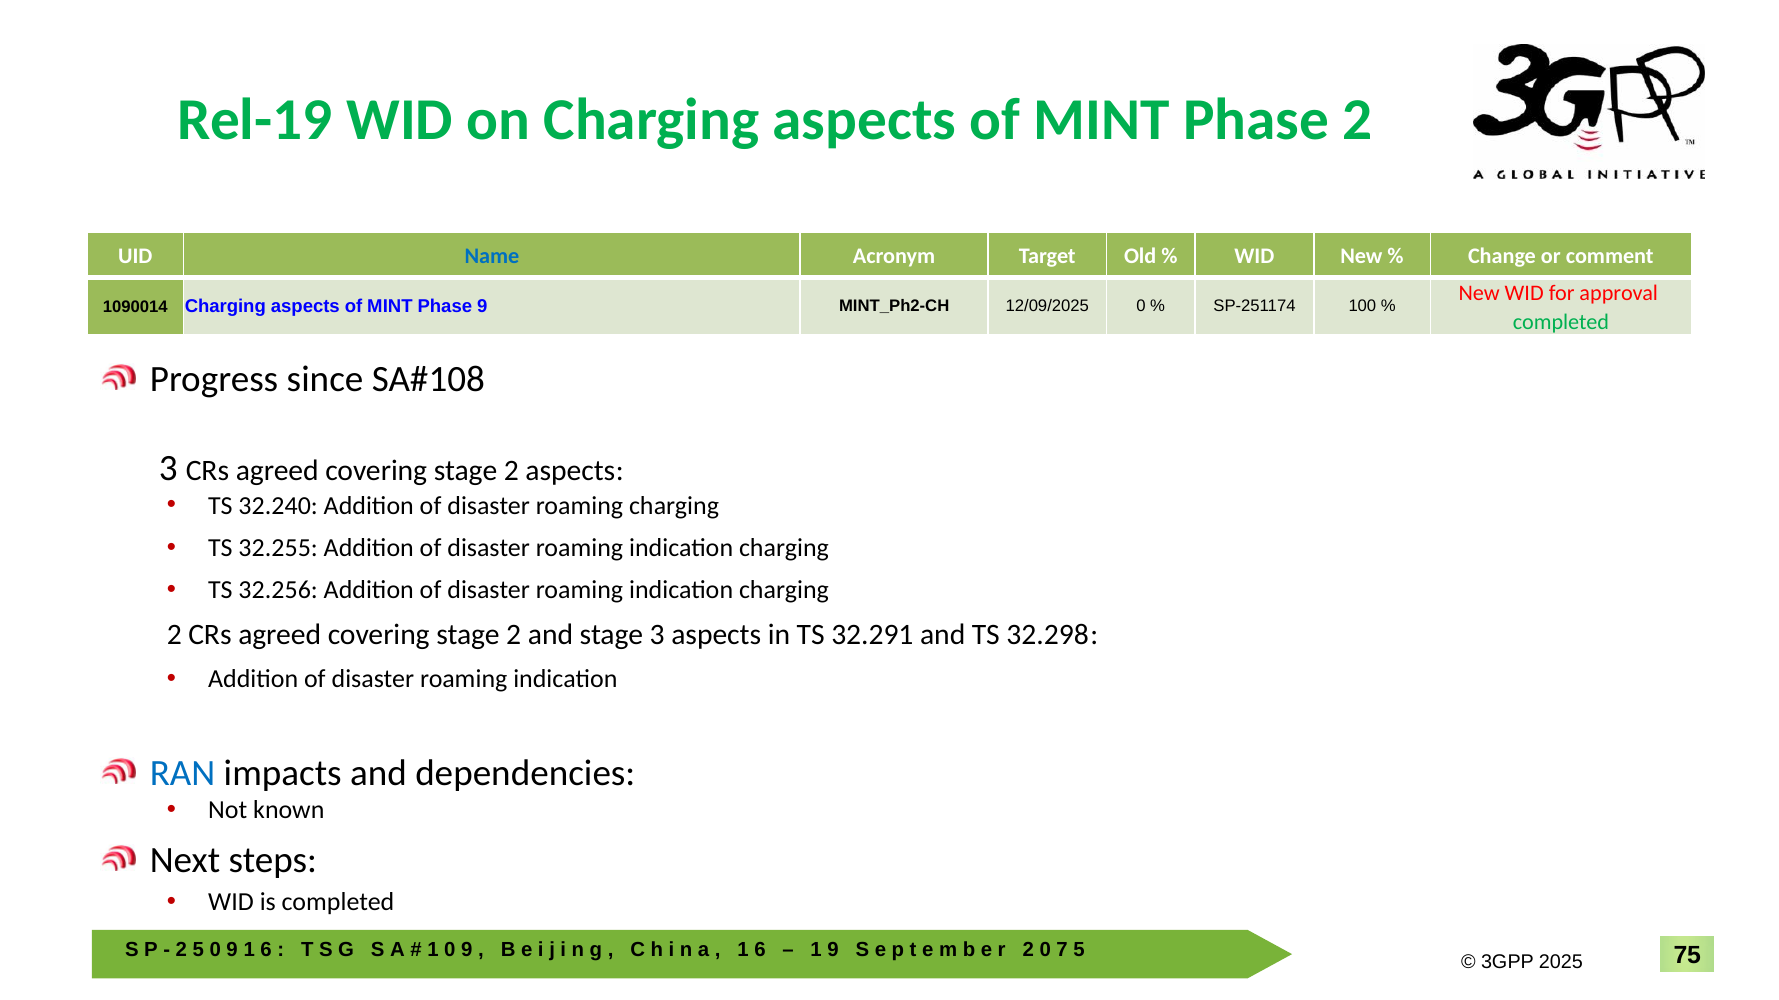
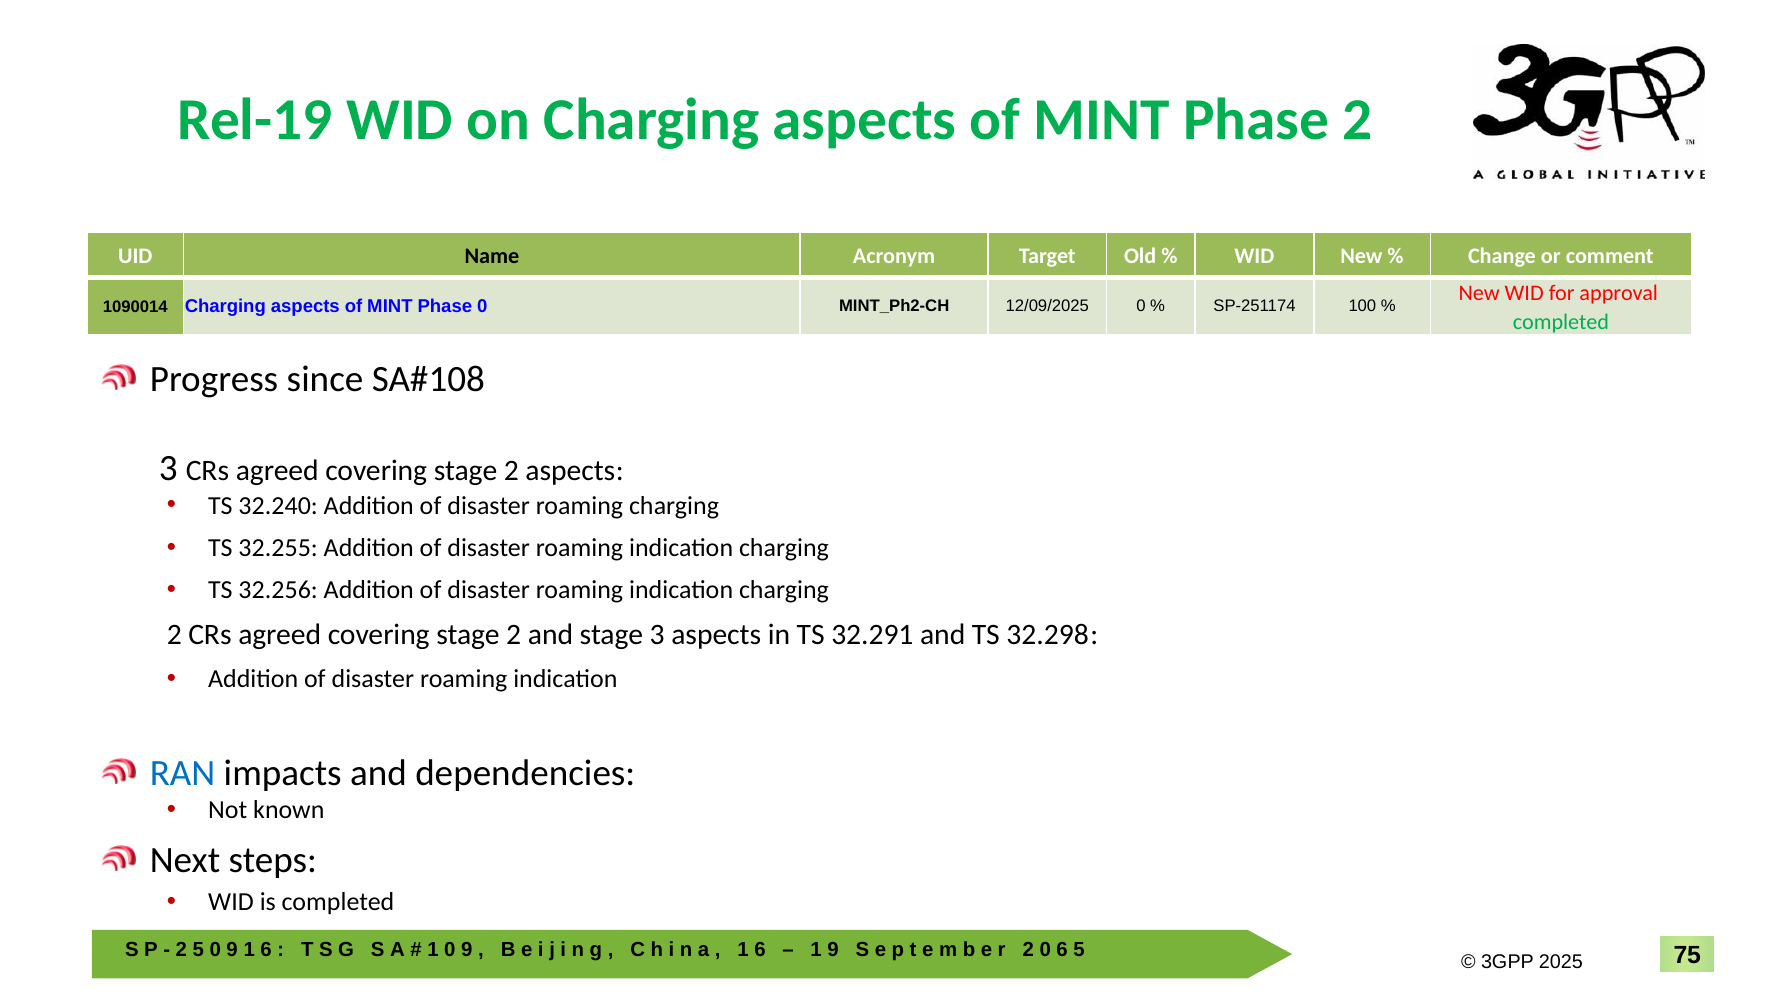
Name colour: blue -> black (492, 256)
Phase 9: 9 -> 0 (482, 307)
0 7: 7 -> 6 (1062, 950)
